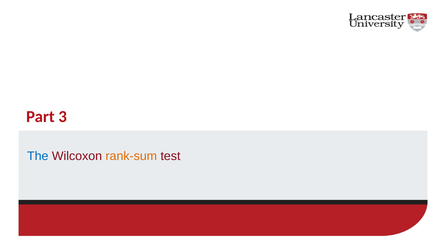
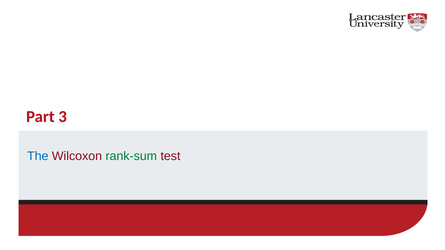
rank-sum colour: orange -> green (131, 156)
